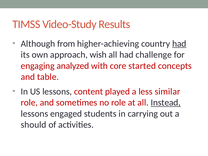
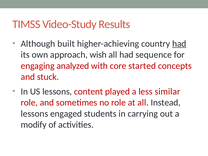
from: from -> built (66, 44)
challenge: challenge -> sequence (154, 55)
table: table -> stuck (48, 77)
Instead underline: present -> none (166, 103)
should: should -> modify (34, 125)
